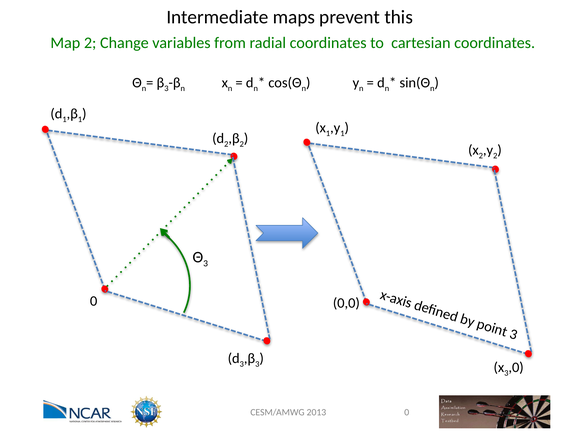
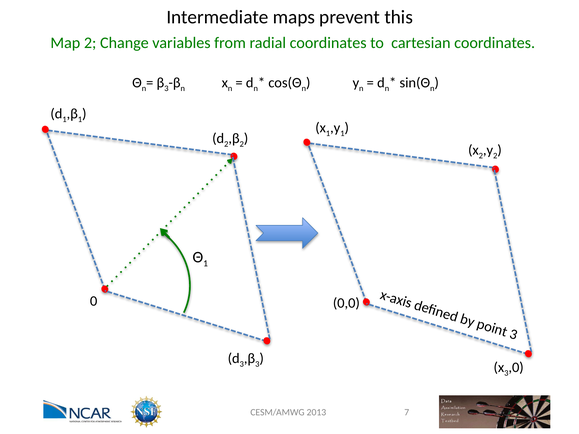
3: 3 -> 1 (206, 264)
2013 0: 0 -> 7 (407, 413)
